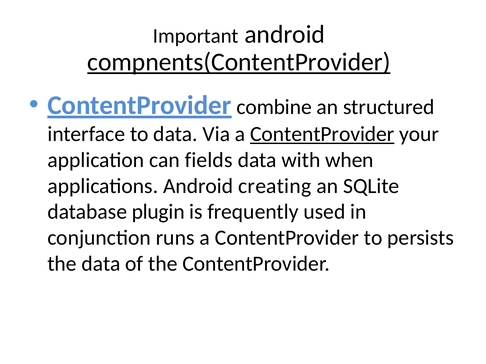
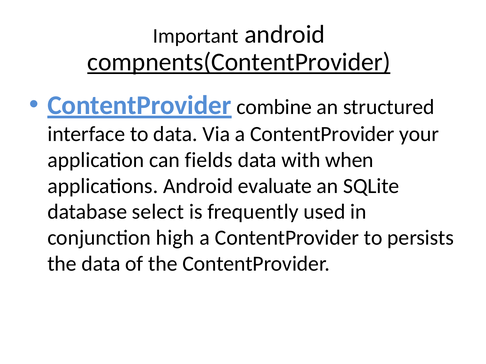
ContentProvider underline: present -> none (322, 134)
creating: creating -> evaluate (275, 186)
plugin: plugin -> select (158, 212)
runs: runs -> high (175, 238)
